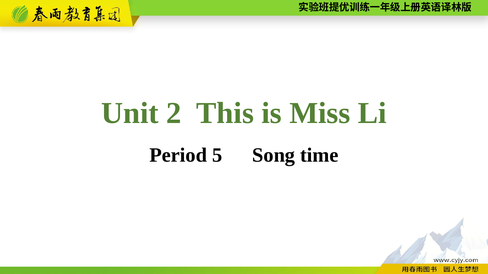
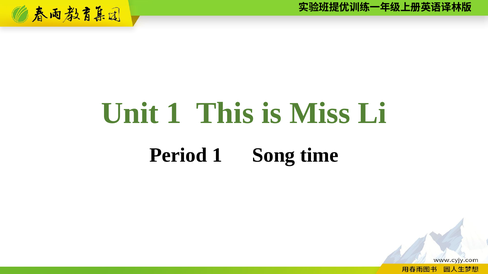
Unit 2: 2 -> 1 (174, 113)
Period 5: 5 -> 1 (217, 155)
